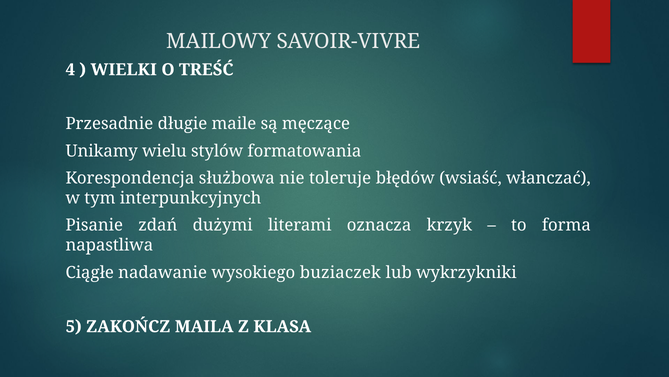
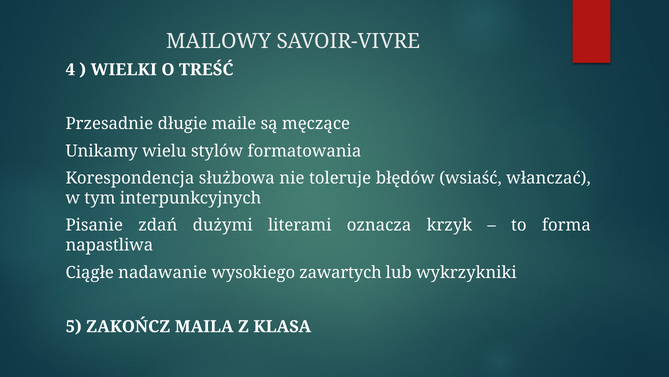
buziaczek: buziaczek -> zawartych (341, 272)
